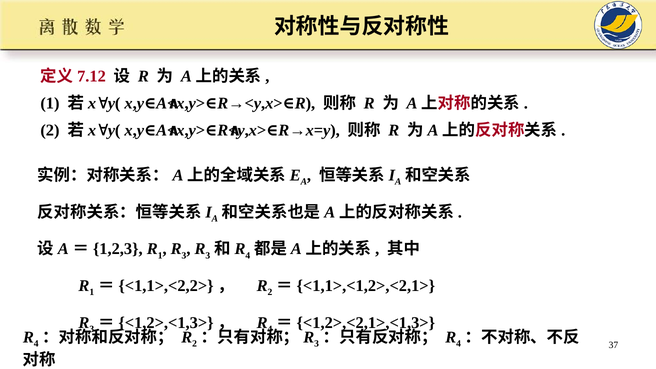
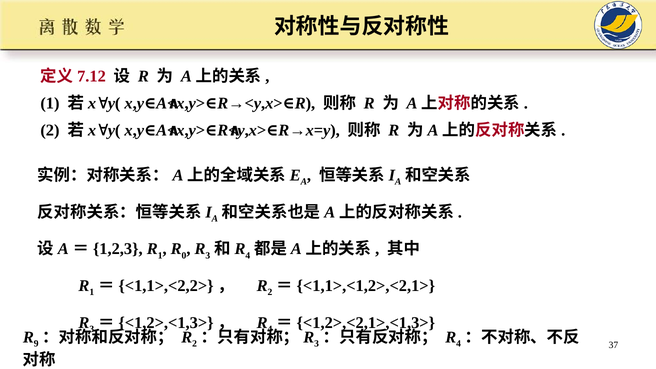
3: 3 -> 0 (184, 255)
4: 4 -> 9 (36, 344)
